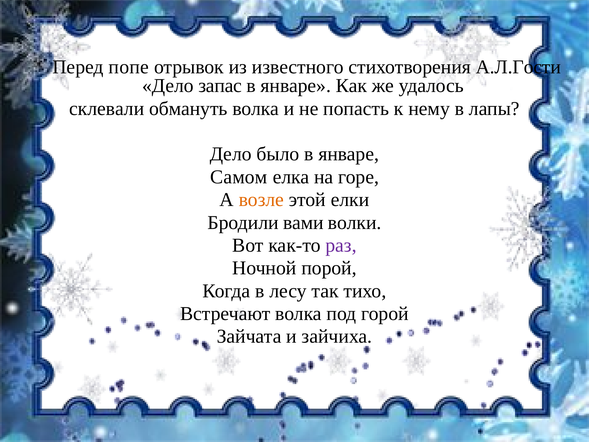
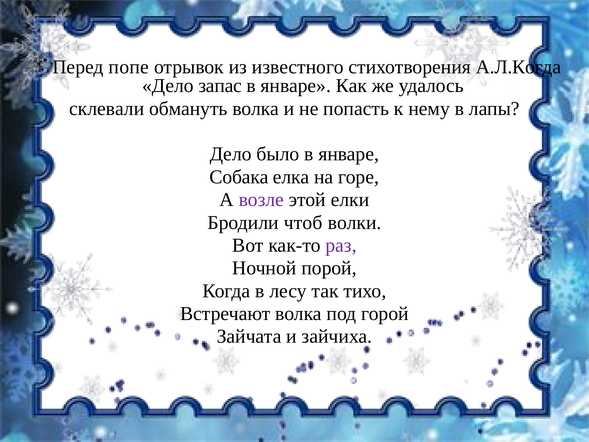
А.Л.Гости: А.Л.Гости -> А.Л.Когда (518, 67)
Самом: Самом -> Собака (239, 177)
возле colour: orange -> purple (261, 200)
вами: вами -> чтоб (303, 222)
